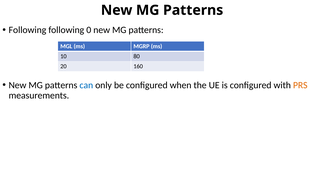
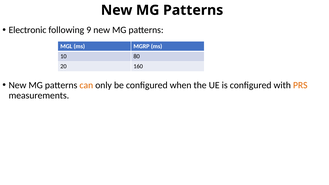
Following: Following -> Electronic (28, 30)
0: 0 -> 9 (89, 30)
can colour: blue -> orange (86, 85)
